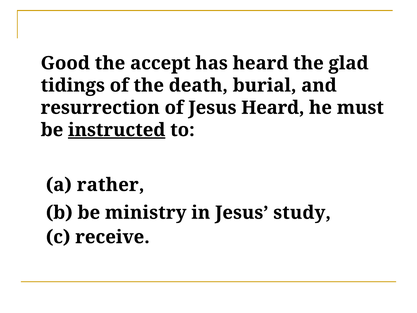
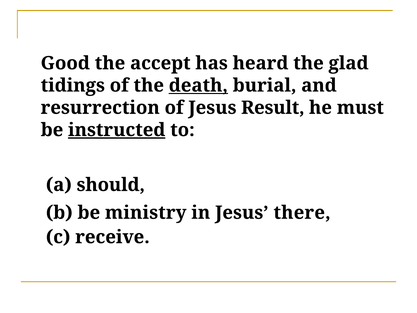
death underline: none -> present (198, 85)
Jesus Heard: Heard -> Result (273, 108)
rather: rather -> should (111, 185)
study: study -> there (302, 213)
